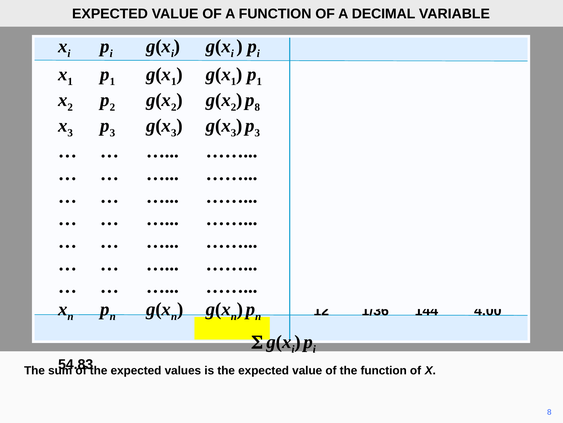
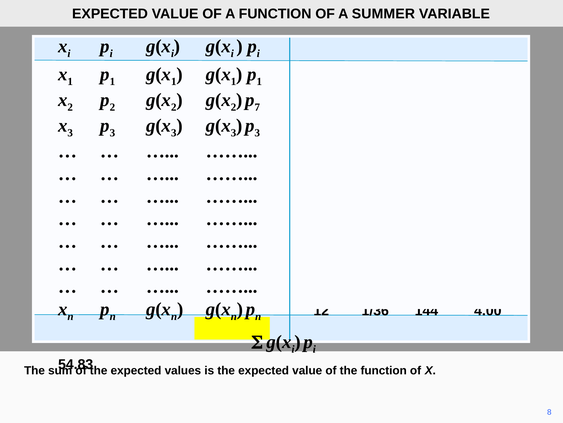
DECIMAL: DECIMAL -> SUMMER (383, 14)
8: 8 -> 7 (257, 107)
